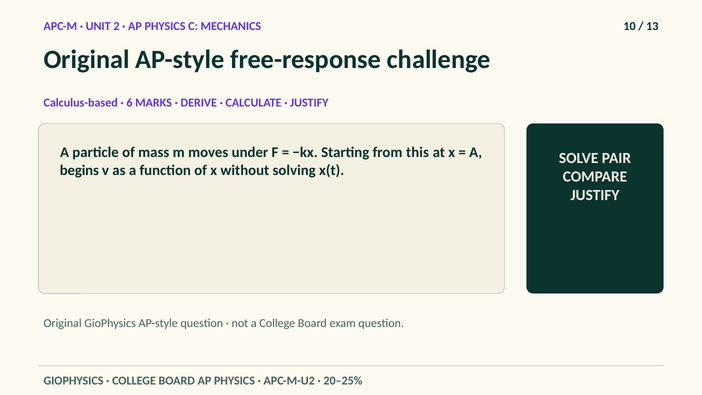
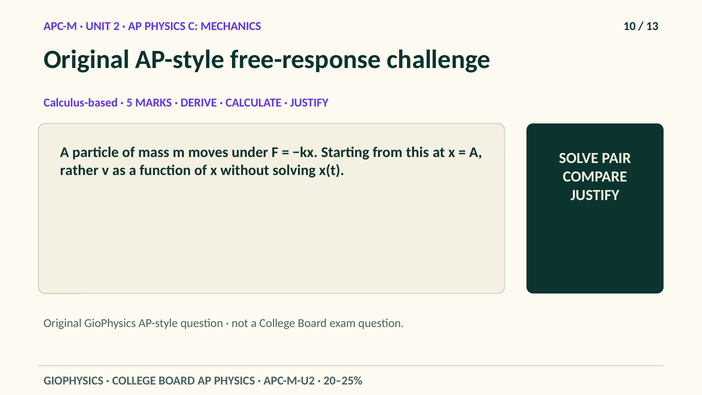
6: 6 -> 5 (129, 103)
begins: begins -> rather (79, 170)
